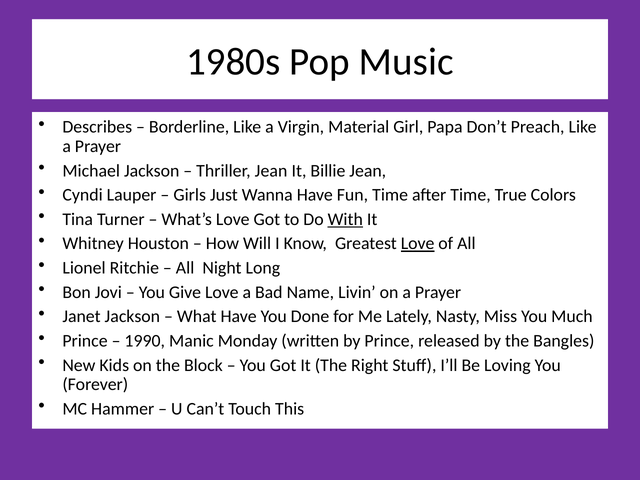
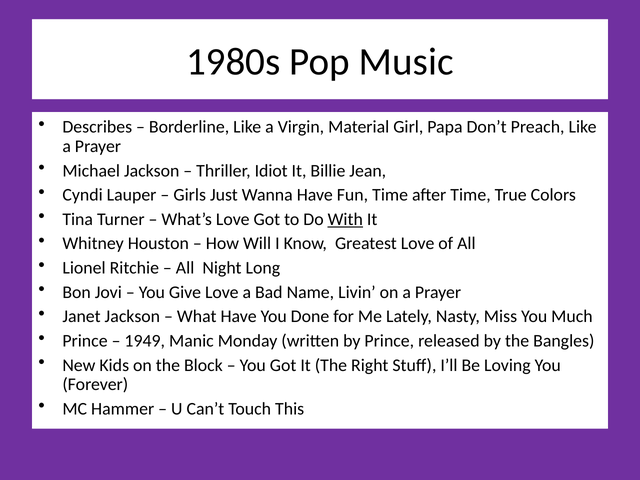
Thriller Jean: Jean -> Idiot (271, 171)
Love underline: present -> none (418, 244)
1990: 1990 -> 1949 (145, 341)
